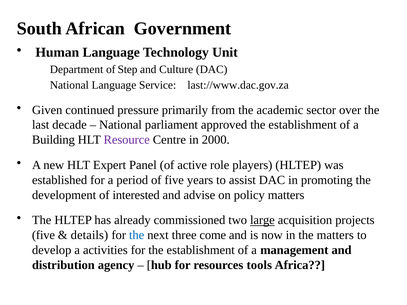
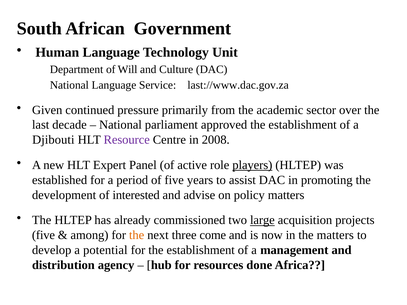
Step: Step -> Will (128, 69)
Building: Building -> Djibouti (53, 140)
2000: 2000 -> 2008 (216, 140)
players underline: none -> present (252, 165)
details: details -> among (90, 235)
the colour: blue -> orange (137, 235)
activities: activities -> potential (105, 250)
tools: tools -> done (259, 265)
